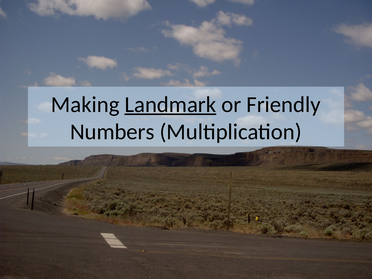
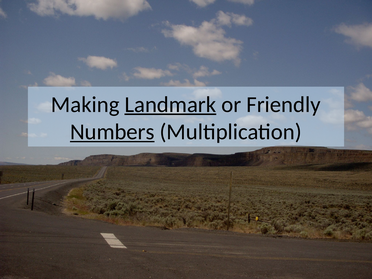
Numbers underline: none -> present (112, 132)
